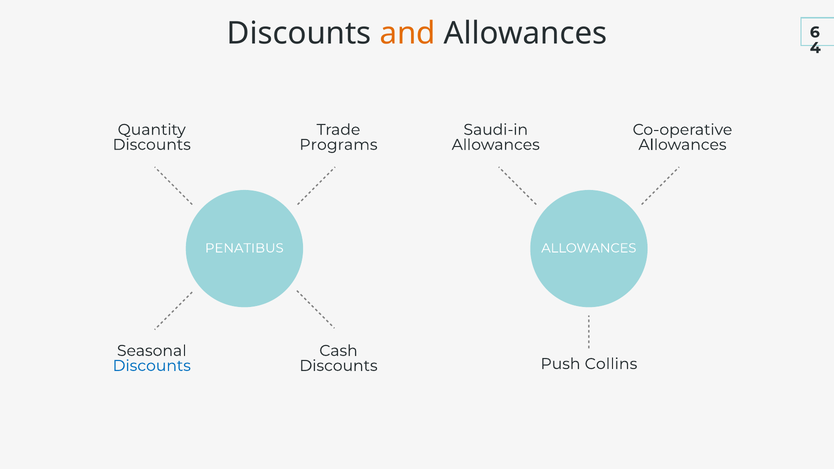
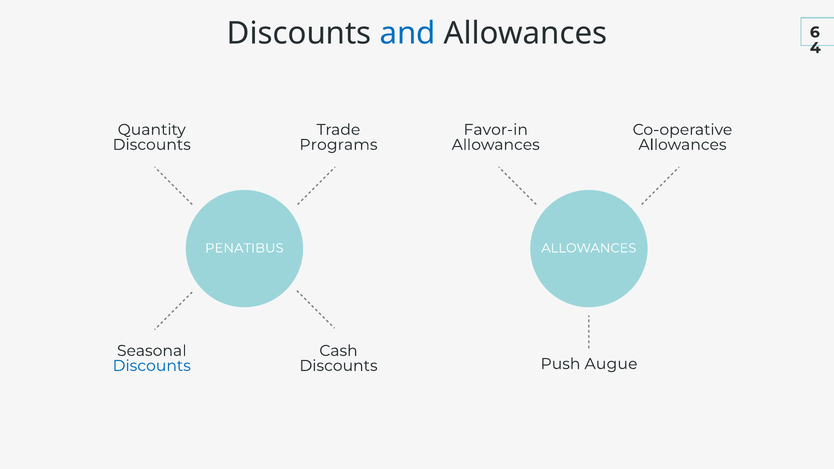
and colour: orange -> blue (408, 33)
Saudi-in: Saudi-in -> Favor-in (496, 130)
Collins: Collins -> Augue (611, 364)
